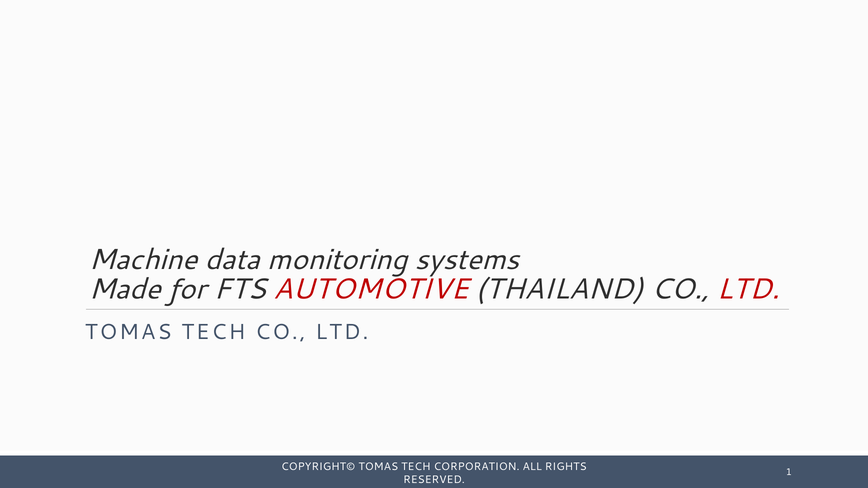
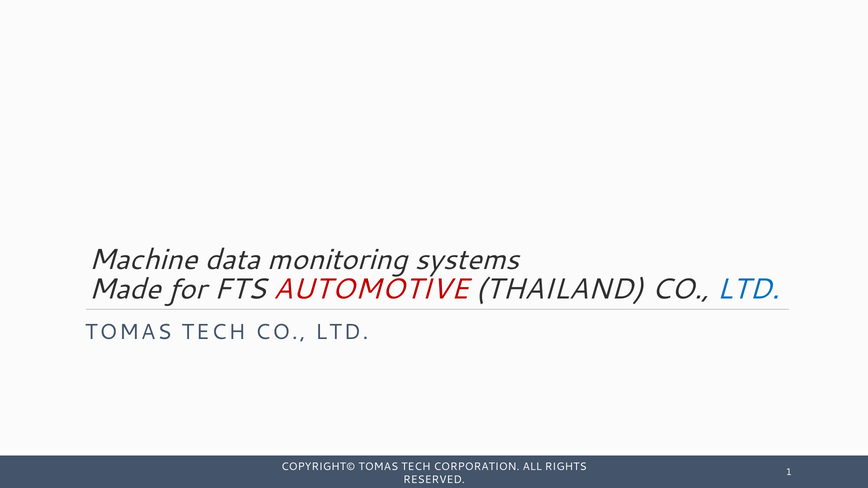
LTD colour: red -> blue (748, 289)
